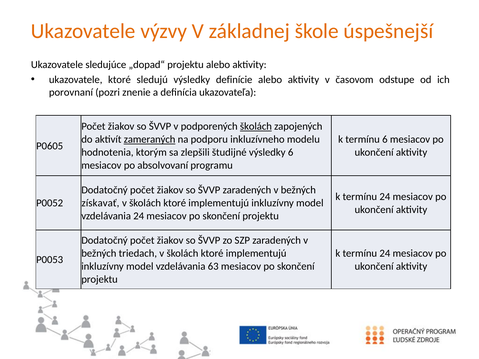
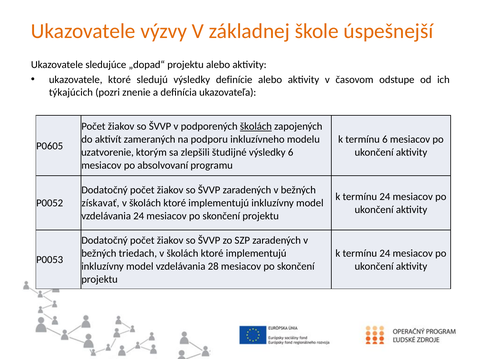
porovnaní: porovnaní -> týkajúcich (71, 92)
zameraných underline: present -> none (150, 139)
hodnotenia: hodnotenia -> uzatvorenie (107, 152)
63: 63 -> 28 (213, 266)
